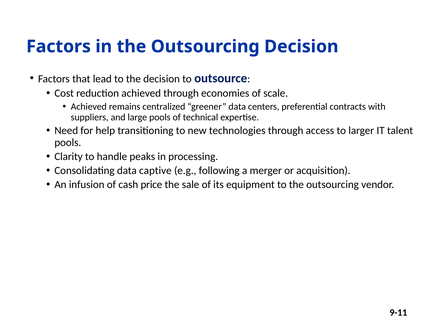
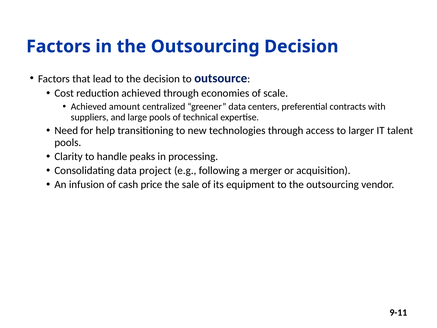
remains: remains -> amount (125, 107)
captive: captive -> project (155, 171)
